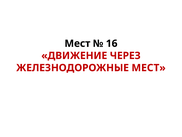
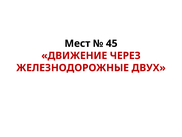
16: 16 -> 45 (112, 43)
ЖЕЛЕЗНОДОРОЖНЫЕ МЕСТ: МЕСТ -> ДВУХ (149, 68)
